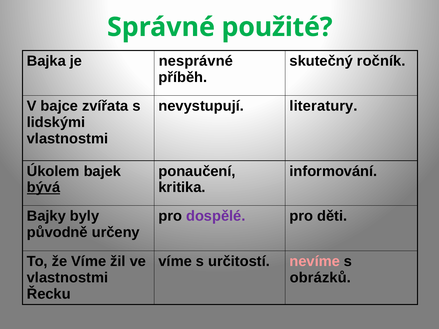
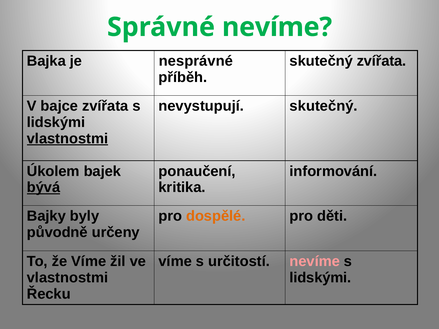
Správné použité: použité -> nevíme (277, 27)
skutečný ročník: ročník -> zvířata (381, 61)
nevystupují literatury: literatury -> skutečný (324, 106)
vlastnostmi underline: none -> present (67, 139)
dospělé colour: purple -> orange (216, 216)
obrázků: obrázků -> lidskými (320, 278)
